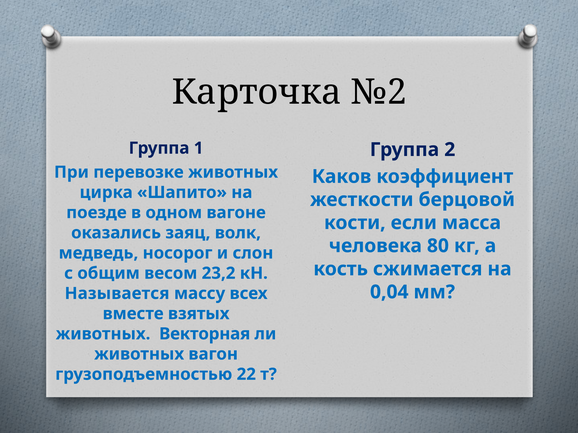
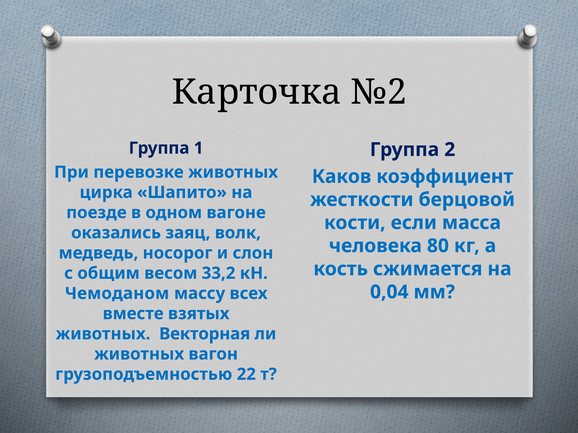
23,2: 23,2 -> 33,2 (219, 274)
Называется: Называется -> Чемоданом (117, 294)
